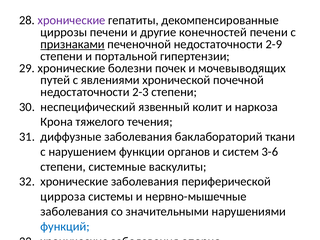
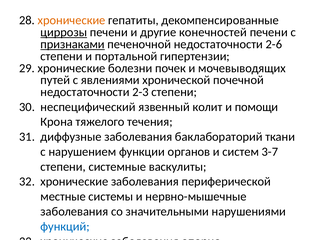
хронические colour: purple -> orange (72, 20)
циррозы underline: none -> present (64, 32)
2-9: 2-9 -> 2-6 (274, 44)
наркоза: наркоза -> помощи (256, 107)
3-6: 3-6 -> 3-7 (270, 152)
цирроза: цирроза -> местные (63, 197)
